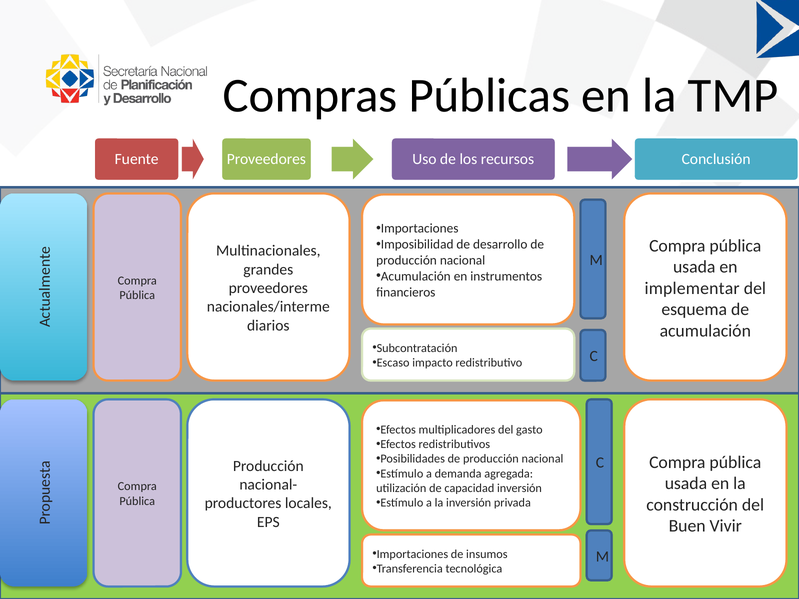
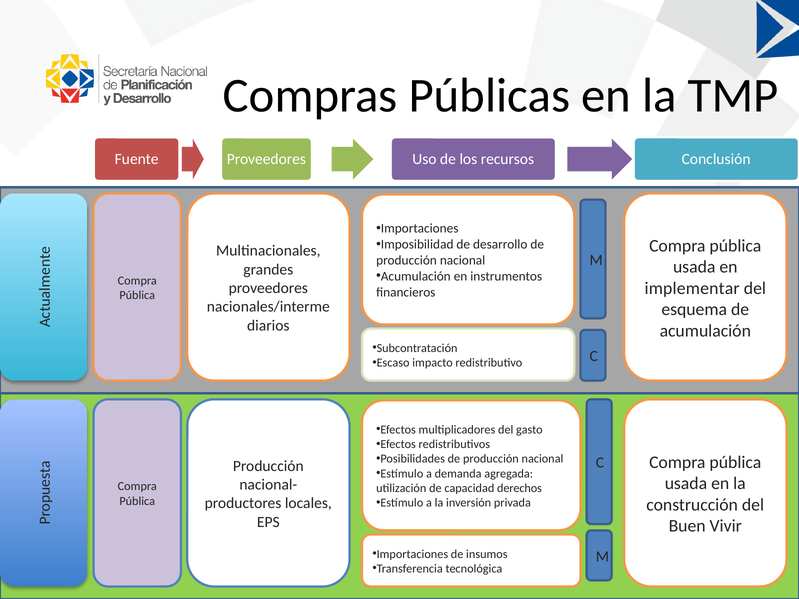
capacidad inversión: inversión -> derechos (519, 488)
